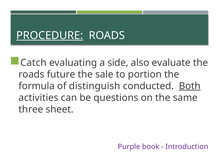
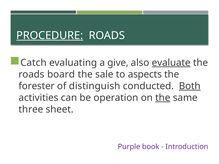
side: side -> give (118, 63)
evaluate underline: none -> present (171, 63)
future: future -> board (61, 74)
portion: portion -> aspects (145, 74)
formula: formula -> forester (37, 86)
questions: questions -> operation (116, 98)
the underline: none -> present (163, 98)
